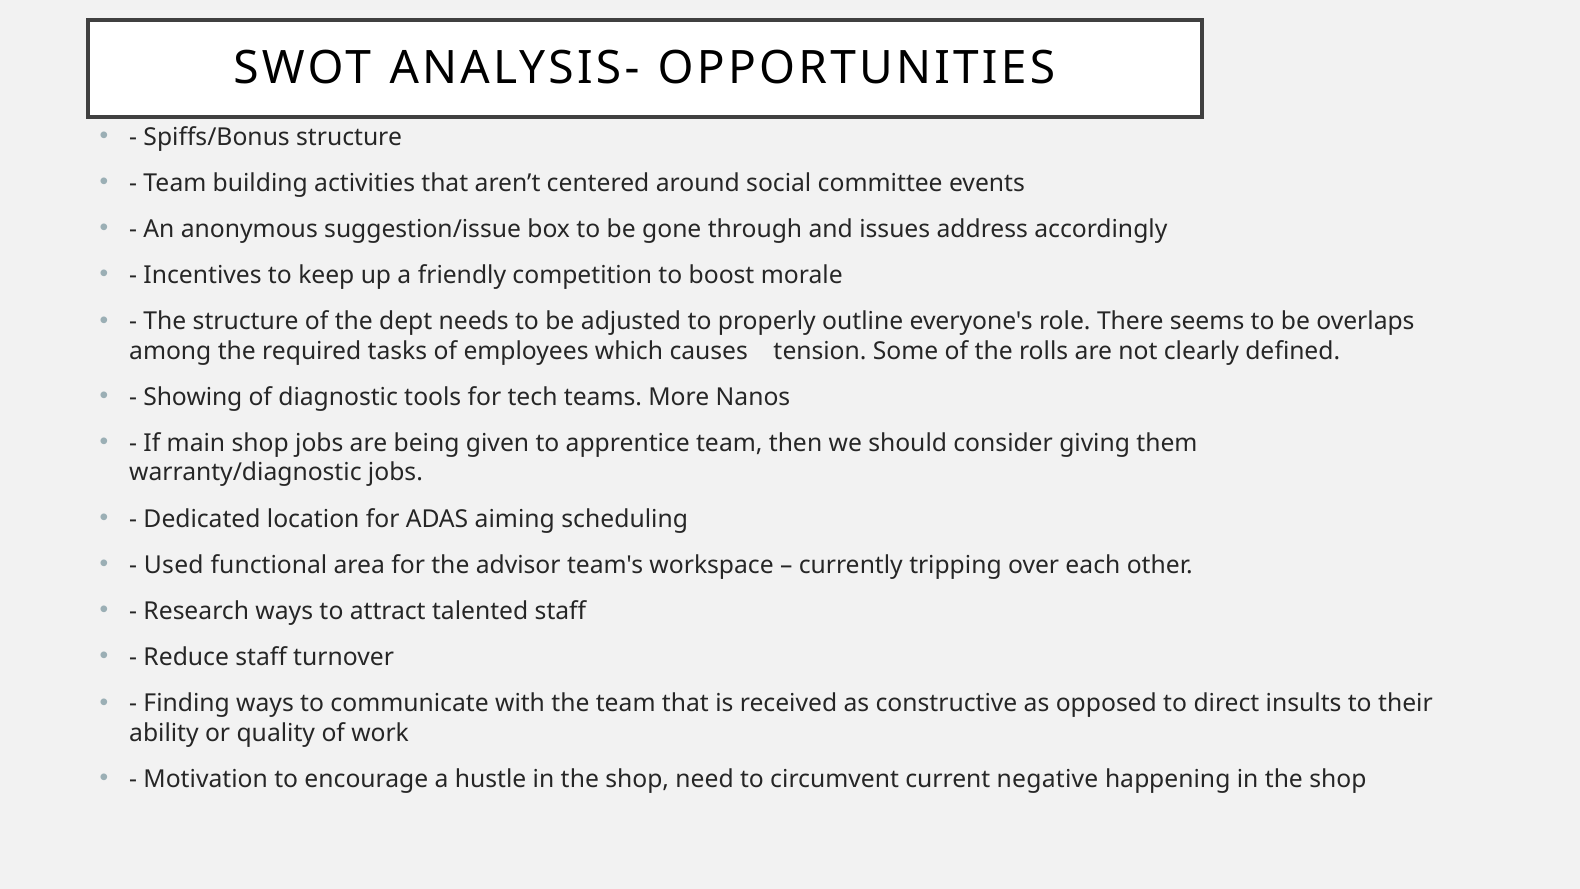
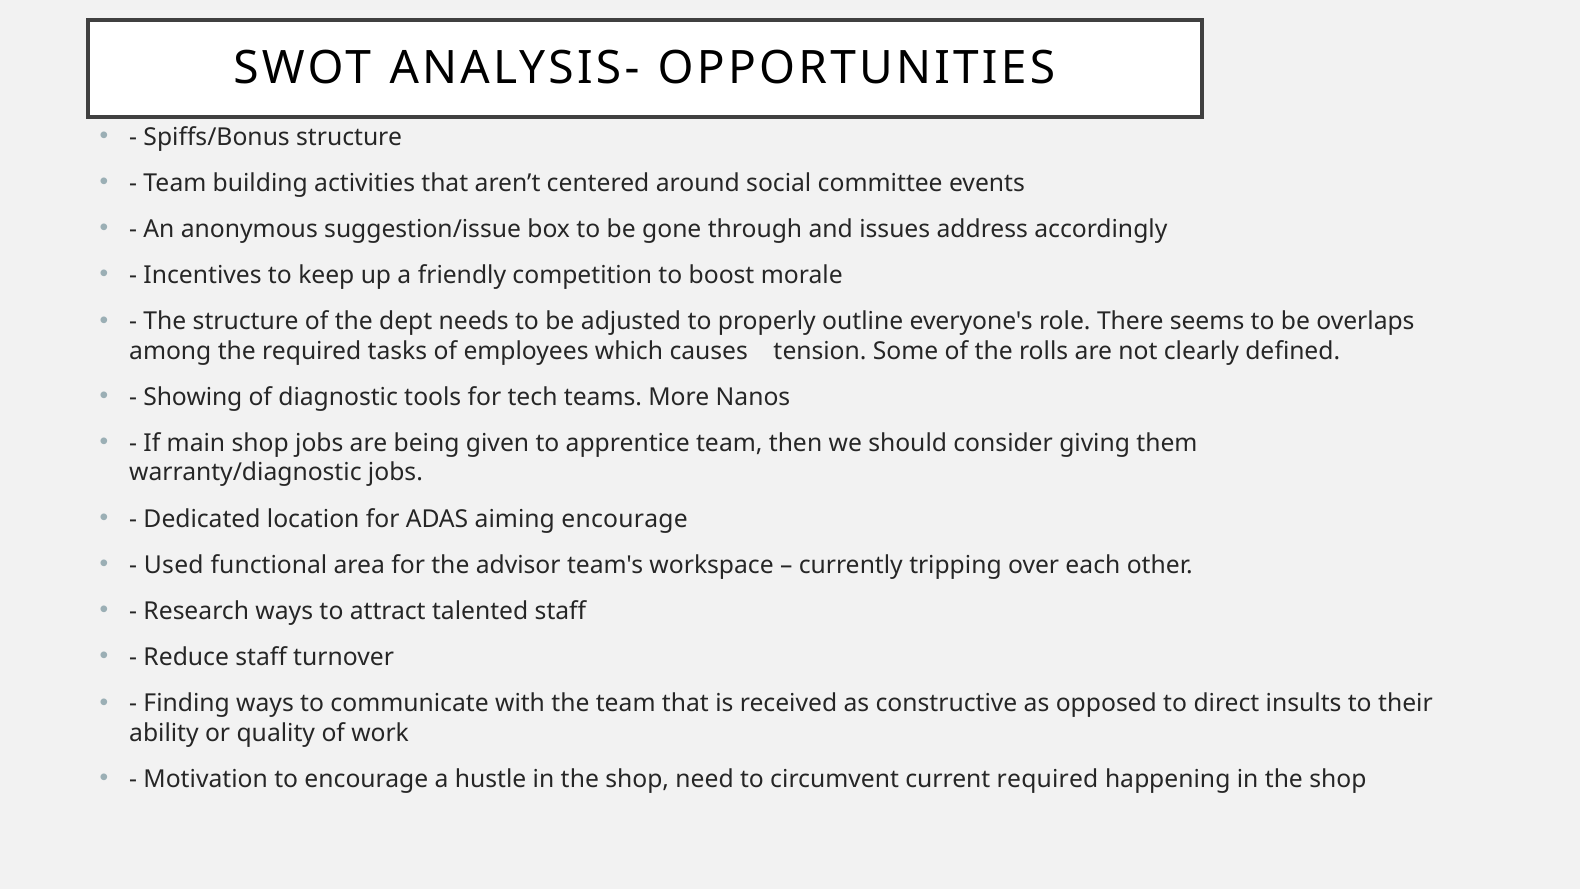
aiming scheduling: scheduling -> encourage (625, 519)
current negative: negative -> required (1048, 779)
